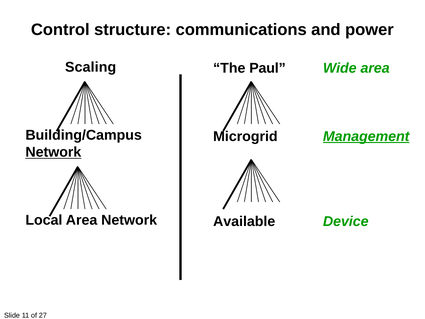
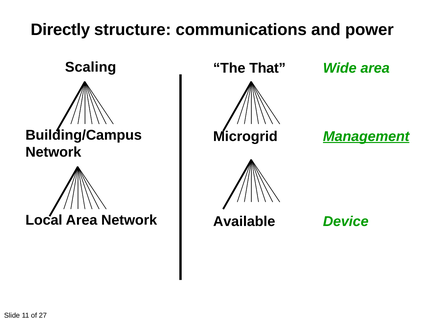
Control: Control -> Directly (60, 30)
Paul: Paul -> That (267, 68)
Network underline: present -> none (53, 152)
